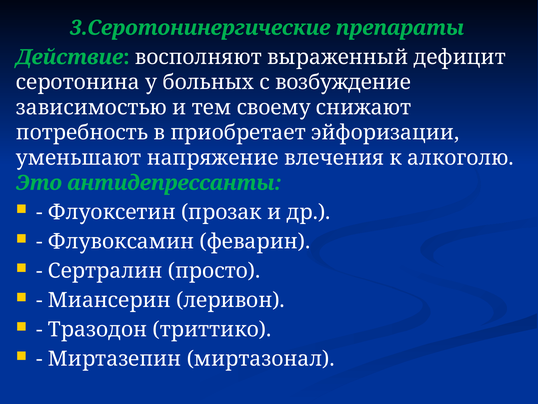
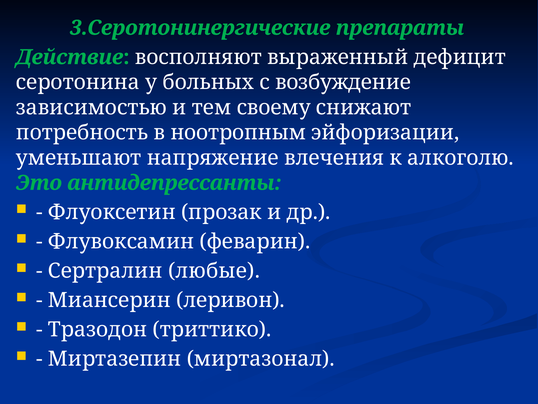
приобретает: приобретает -> ноотропным (238, 132)
просто: просто -> любые (214, 271)
